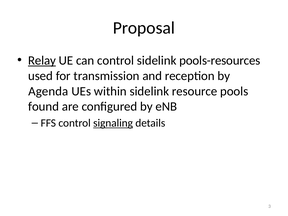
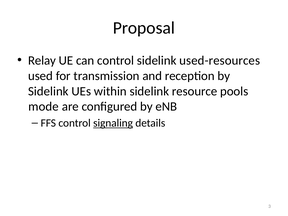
Relay underline: present -> none (42, 60)
pools-resources: pools-resources -> used-resources (220, 60)
Agenda: Agenda -> Sidelink (48, 91)
found: found -> mode (43, 107)
